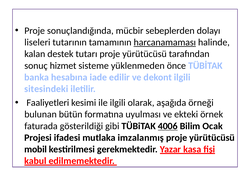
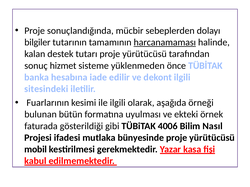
liseleri: liseleri -> bilgiler (37, 42)
Faaliyetleri: Faaliyetleri -> Fuarlarının (48, 103)
4006 underline: present -> none (168, 126)
Ocak: Ocak -> Nasıl (213, 126)
imzalanmış: imzalanmış -> bünyesinde (141, 138)
